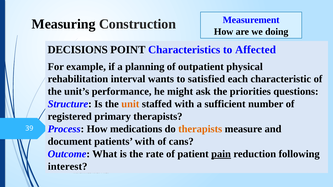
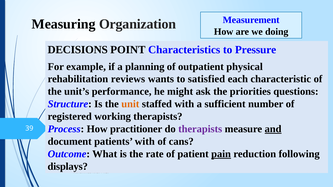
Construction: Construction -> Organization (138, 24)
Affected: Affected -> Pressure (256, 50)
interval: interval -> reviews (128, 79)
primary: primary -> working (113, 117)
medications: medications -> practitioner (136, 129)
therapists colour: orange -> purple (200, 129)
and underline: none -> present (273, 129)
interest: interest -> displays (68, 167)
